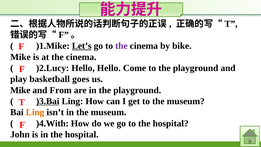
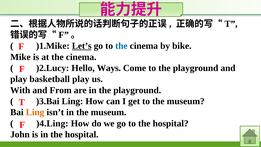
the colour: purple -> blue (121, 46)
Hello Hello: Hello -> Ways (109, 68)
basketball goes: goes -> play (81, 79)
Mike: Mike -> With (20, 90)
)3.Bai underline: present -> none (48, 101)
)4.With: )4.With -> )4.Ling (52, 123)
